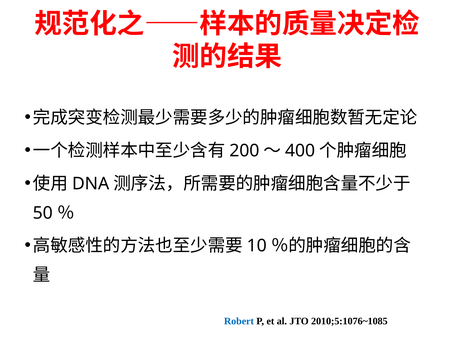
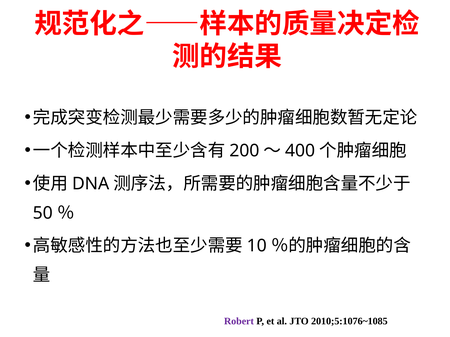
Robert colour: blue -> purple (239, 322)
